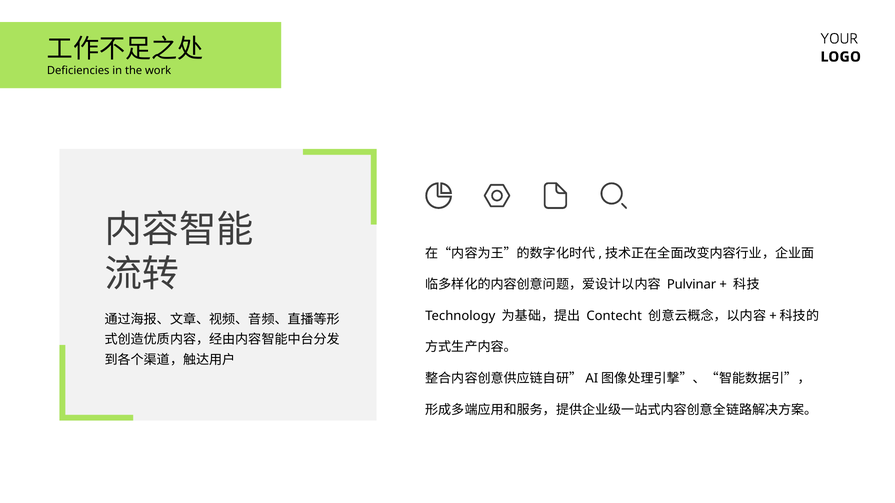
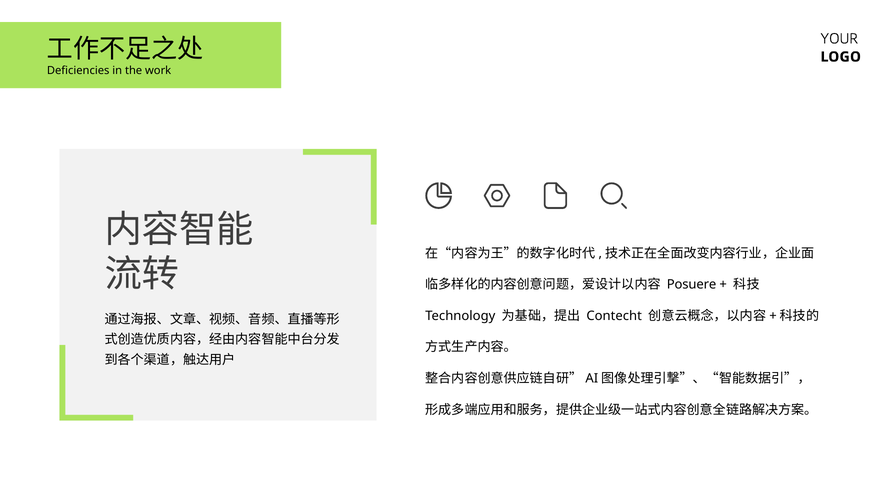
Pulvinar: Pulvinar -> Posuere (692, 285)
